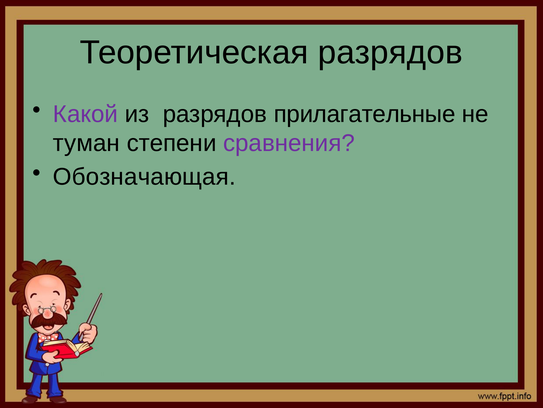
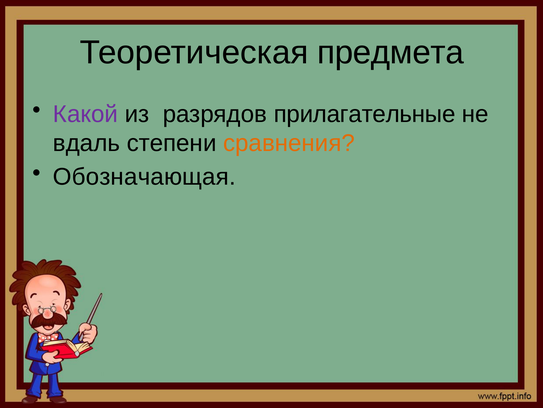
Теоретическая разрядов: разрядов -> предмета (390, 53)
туман: туман -> вдаль (87, 143)
сравнения colour: purple -> orange (289, 143)
